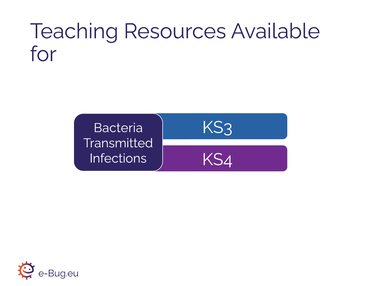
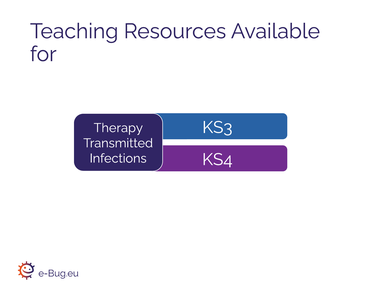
Bacteria: Bacteria -> Therapy (118, 128)
